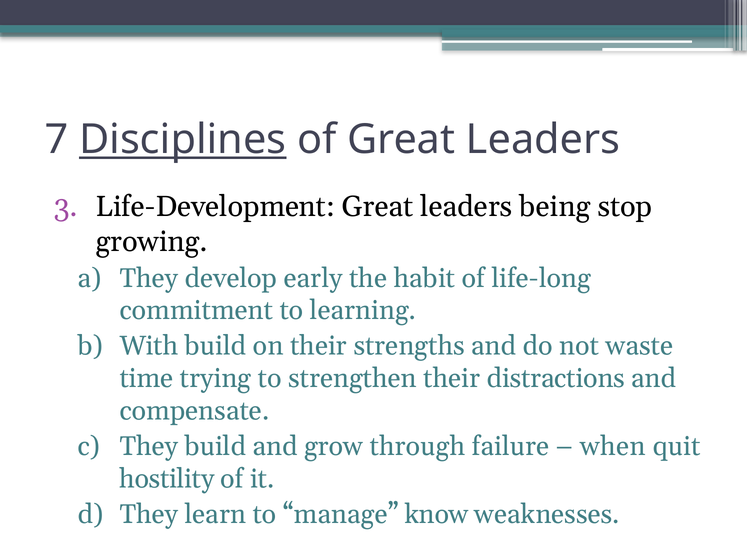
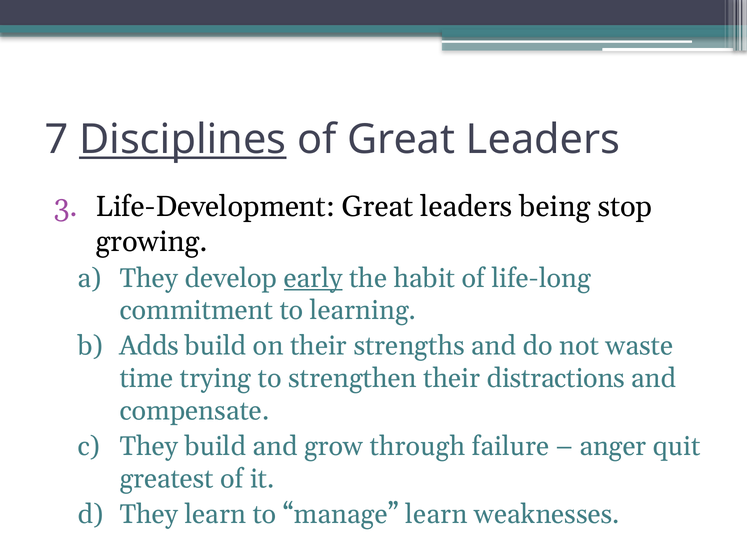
early underline: none -> present (313, 278)
With: With -> Adds (149, 346)
when: when -> anger (613, 447)
hostility: hostility -> greatest (167, 479)
manage know: know -> learn (436, 515)
